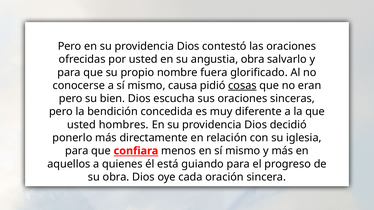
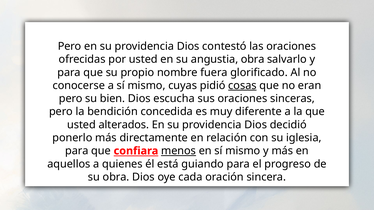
causa: causa -> cuyas (183, 86)
hombres: hombres -> alterados (124, 125)
menos underline: none -> present (179, 151)
